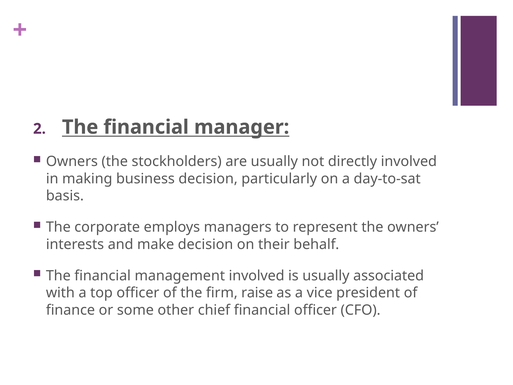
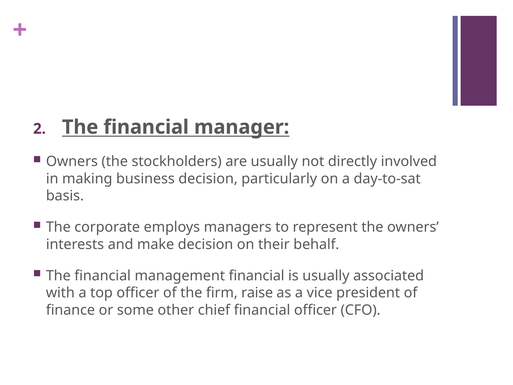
management involved: involved -> financial (257, 276)
